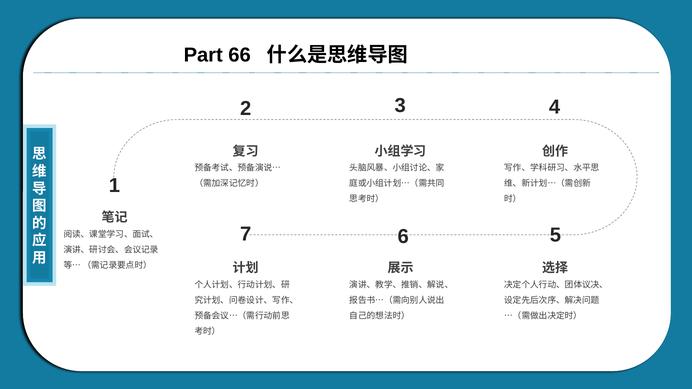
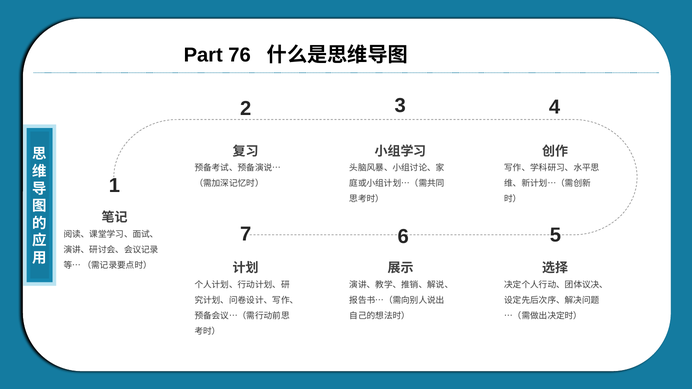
66: 66 -> 76 (240, 55)
